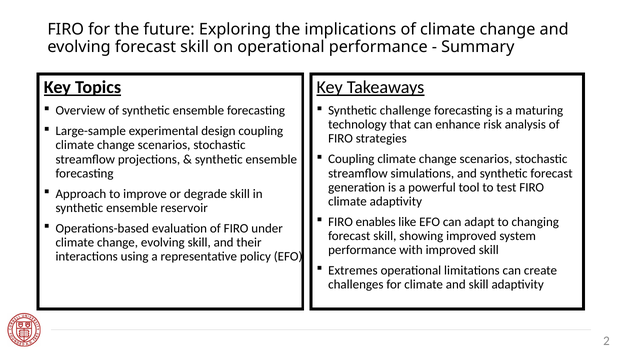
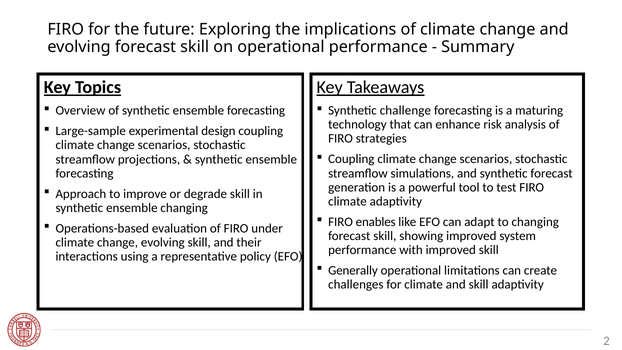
ensemble reservoir: reservoir -> changing (184, 208)
Extremes: Extremes -> Generally (353, 270)
